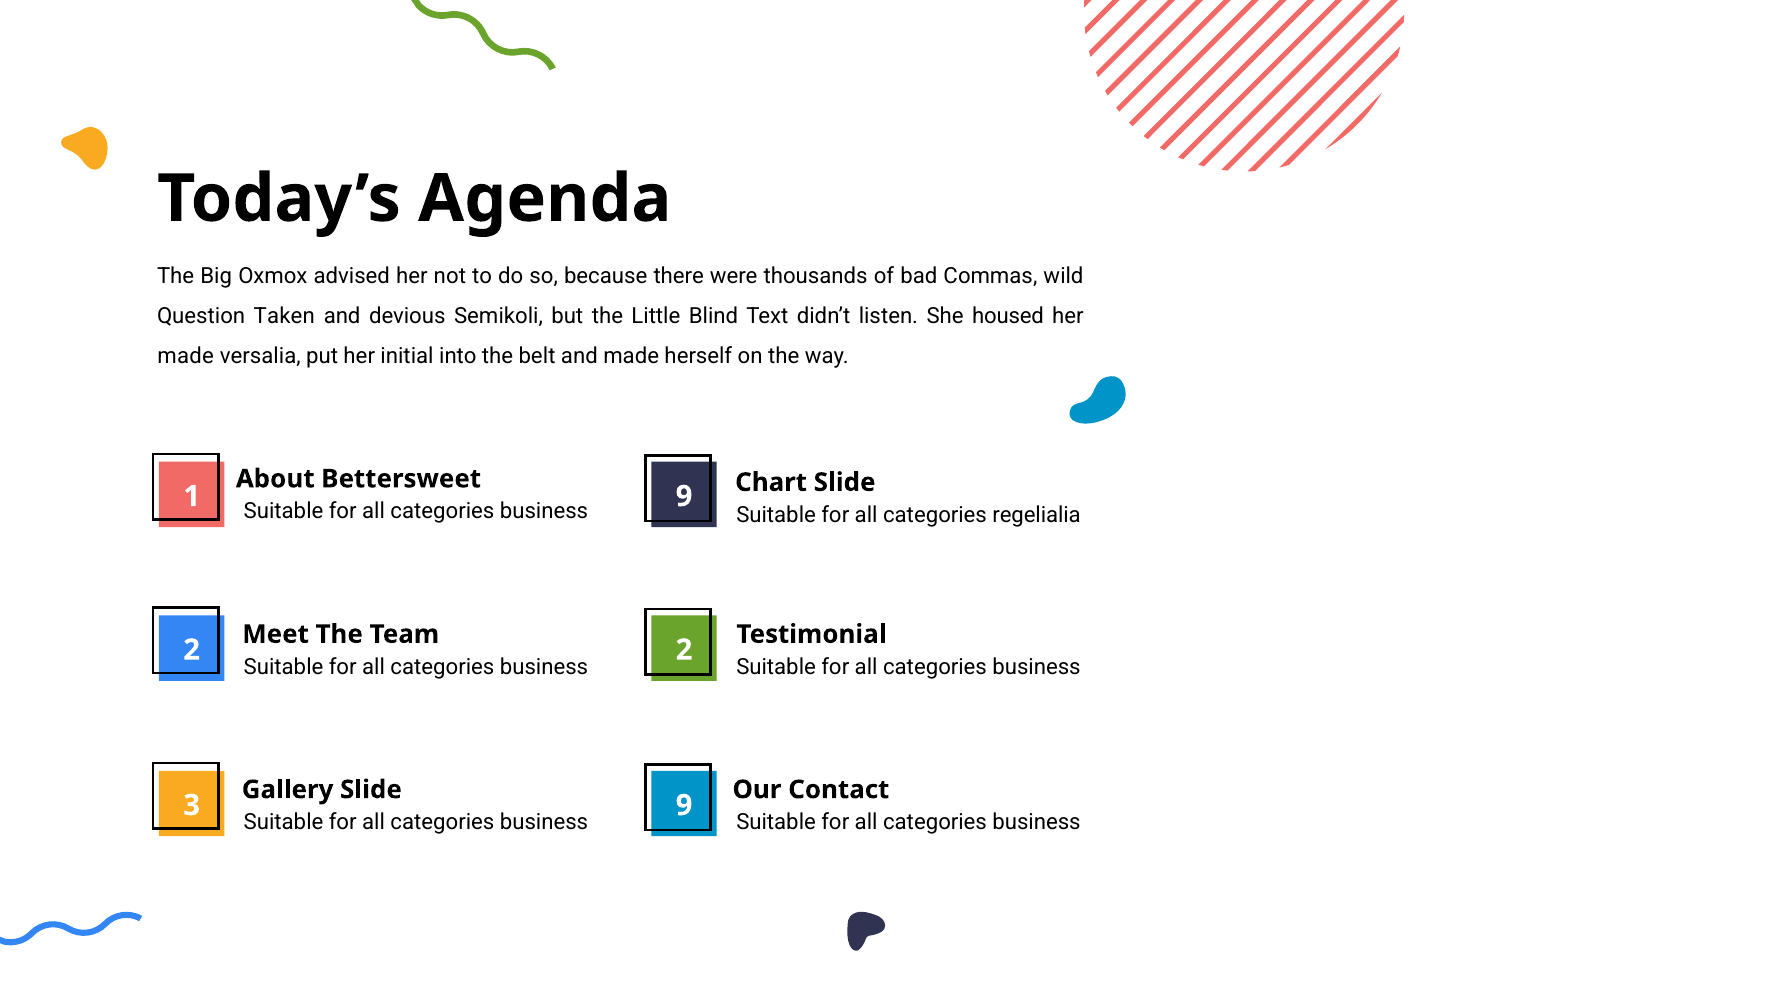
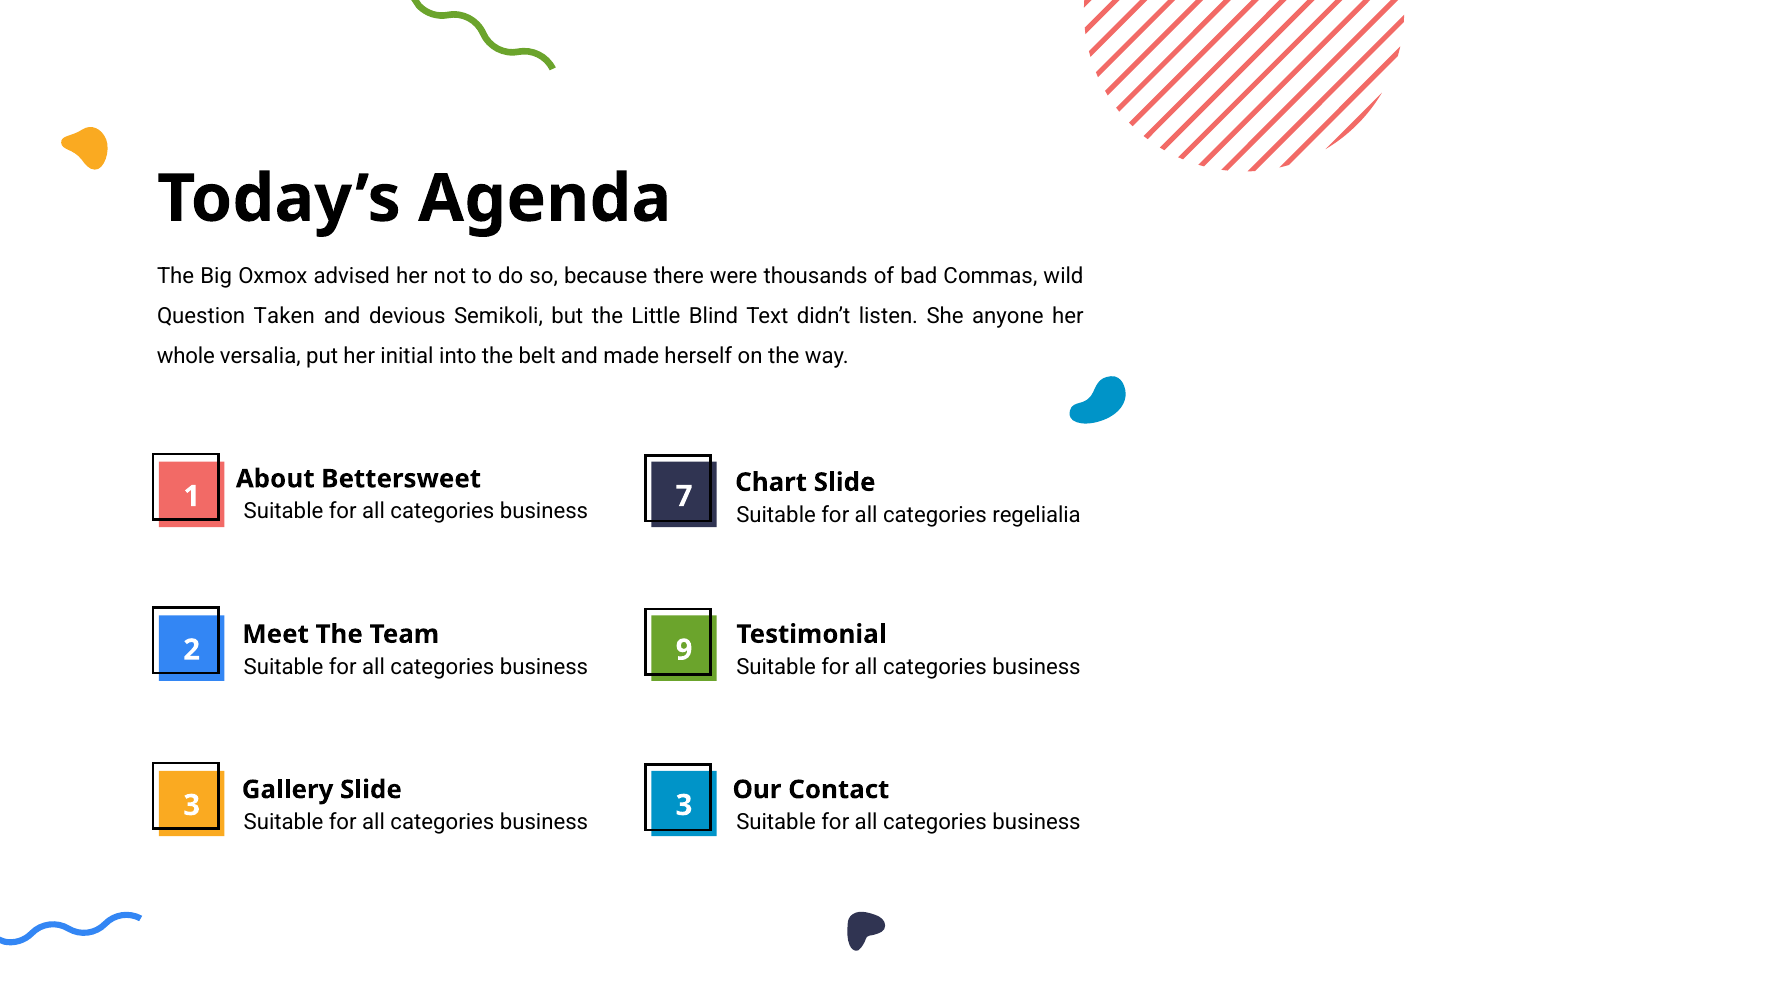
housed: housed -> anyone (1008, 316)
made: made -> whole (186, 356)
1 9: 9 -> 7 (684, 496)
2 2: 2 -> 9 (684, 649)
3 9: 9 -> 3 (684, 805)
